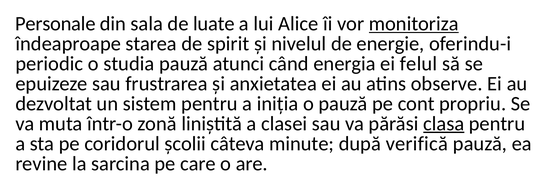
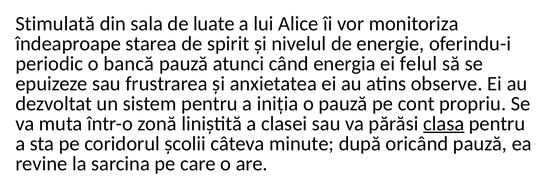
Personale: Personale -> Stimulată (55, 24)
monitoriza underline: present -> none (414, 24)
studia: studia -> bancă (129, 63)
verifică: verifică -> oricând (417, 143)
